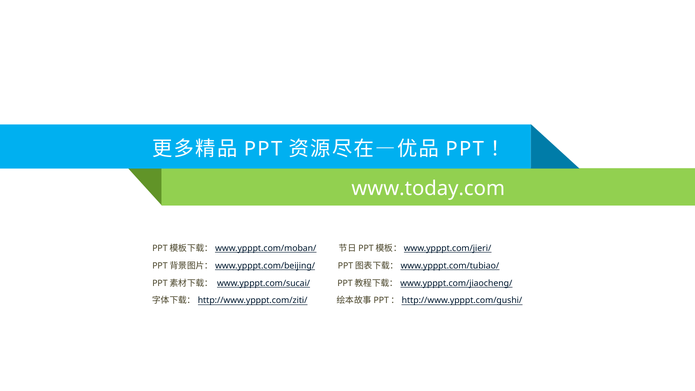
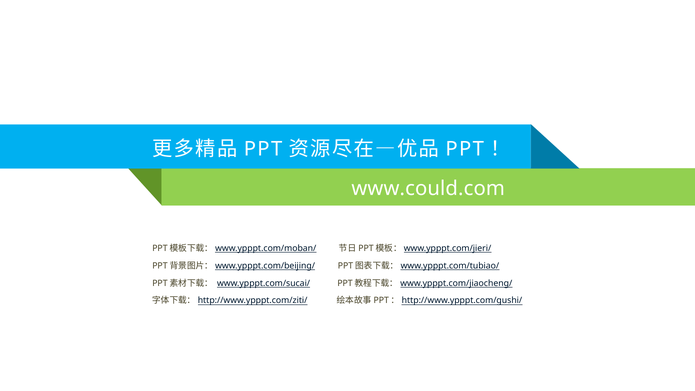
www.today.com: www.today.com -> www.could.com (428, 188)
